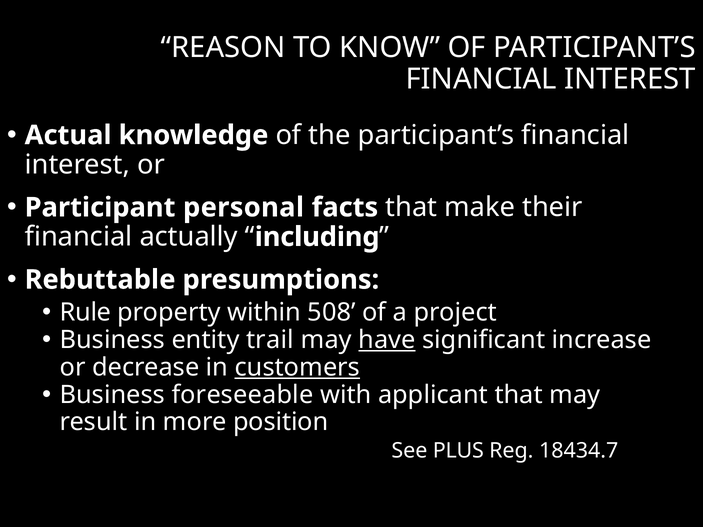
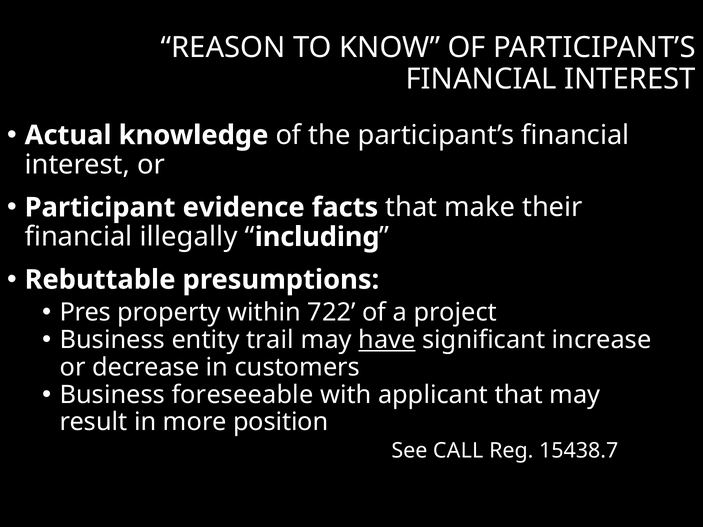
personal: personal -> evidence (244, 208)
actually: actually -> illegally (189, 237)
Rule: Rule -> Pres (85, 313)
508: 508 -> 722 (332, 313)
customers underline: present -> none (297, 367)
PLUS: PLUS -> CALL (458, 451)
18434.7: 18434.7 -> 15438.7 (579, 451)
